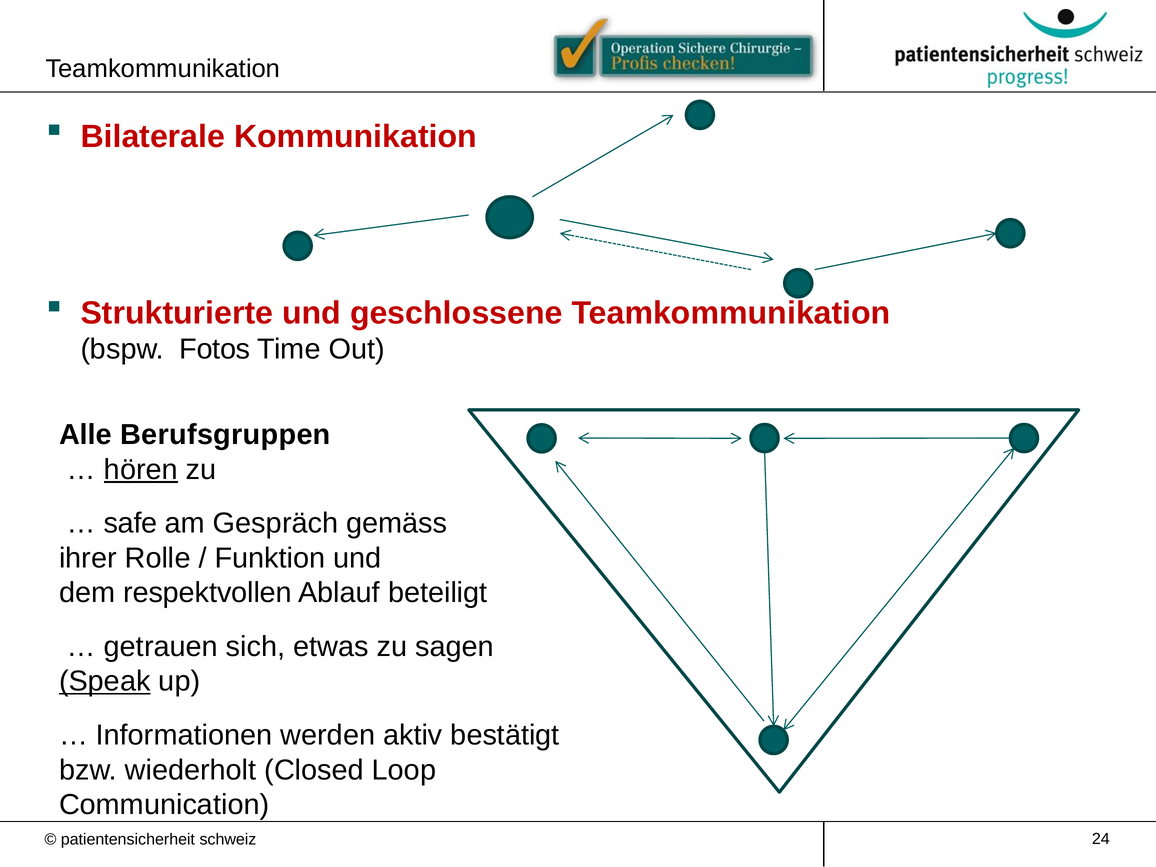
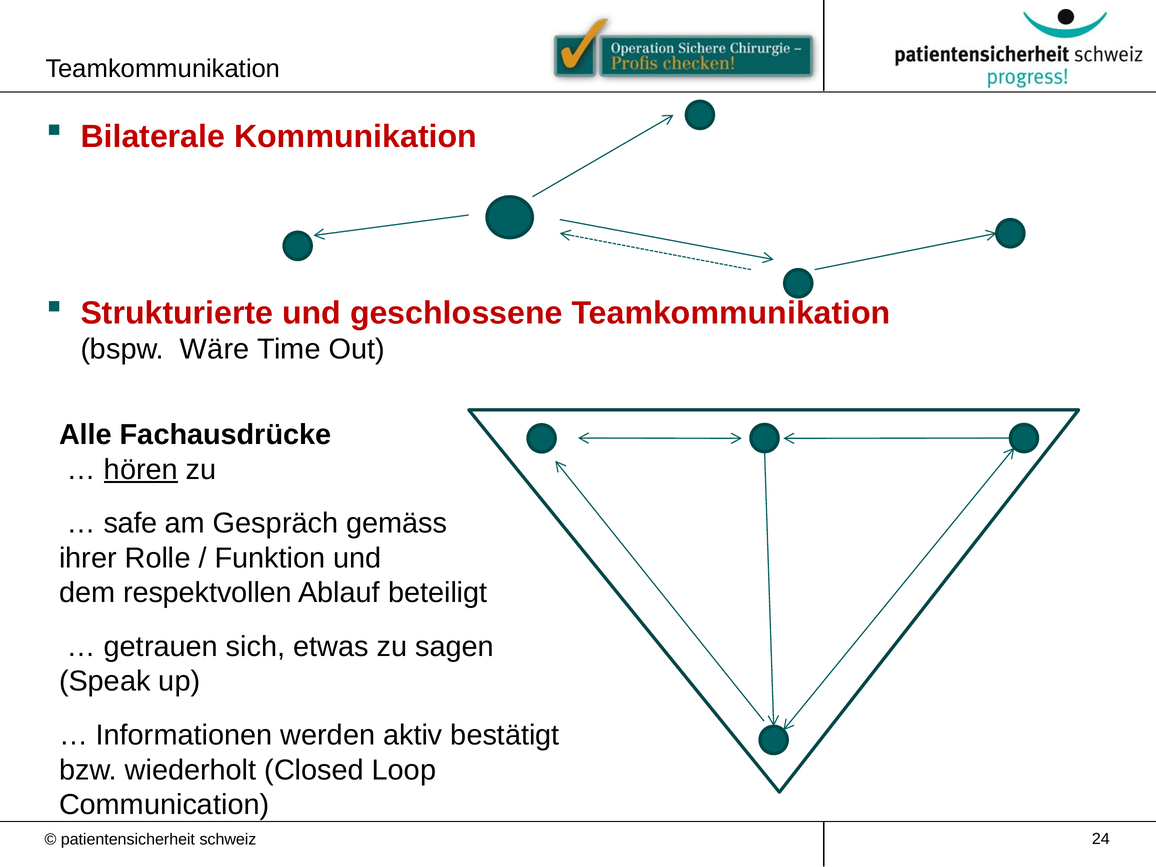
Fotos: Fotos -> Wäre (215, 349)
Berufsgruppen: Berufsgruppen -> Fachausdrücke (226, 435)
Speak underline: present -> none (105, 681)
